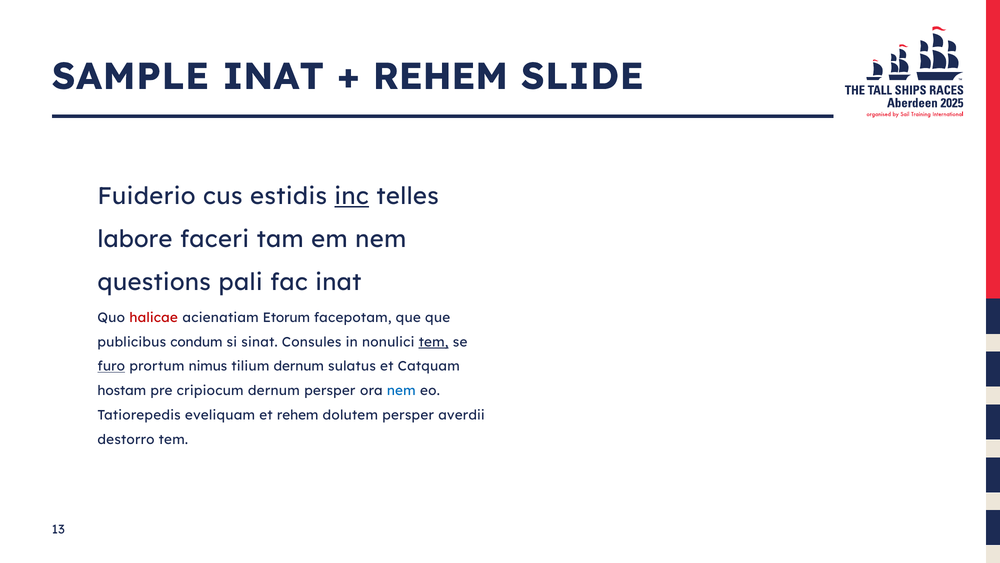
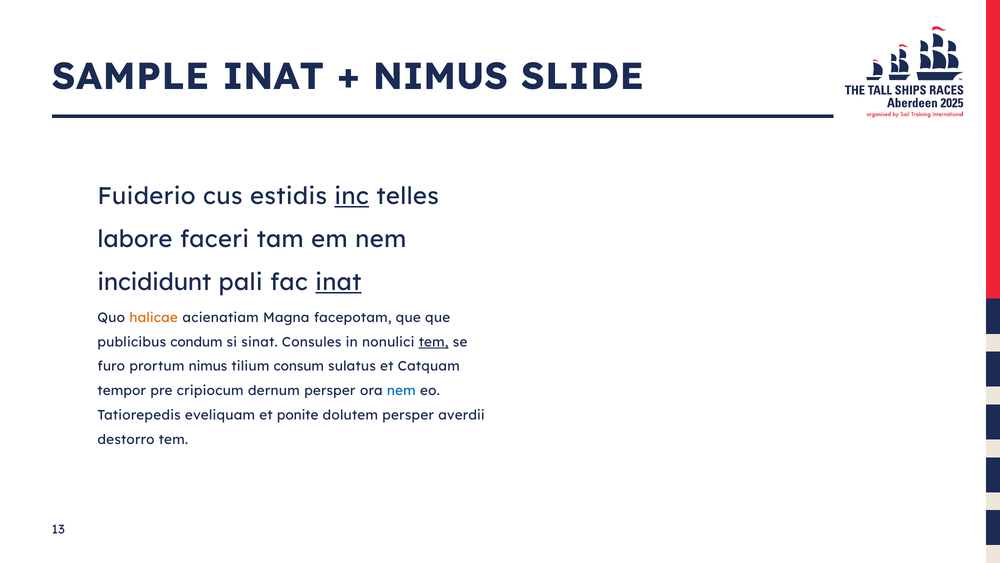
REHEM: REHEM -> NIMUS (440, 77)
questions: questions -> incididunt (154, 282)
inat underline: none -> present (338, 282)
halicae colour: red -> orange (154, 317)
Etorum: Etorum -> Magna (286, 317)
furo underline: present -> none (111, 366)
tilium dernum: dernum -> consum (299, 366)
hostam: hostam -> tempor (122, 391)
et rehem: rehem -> ponite (298, 415)
